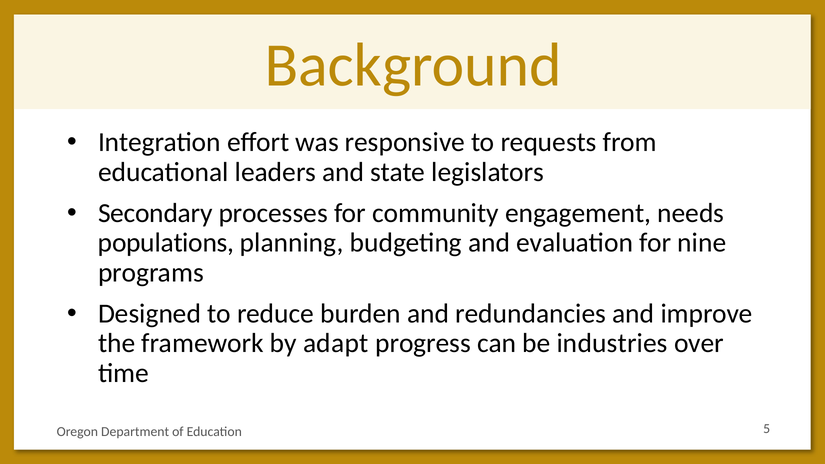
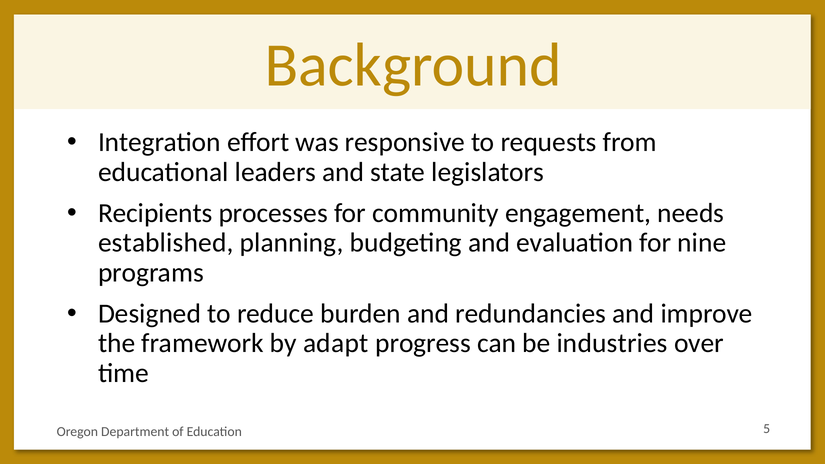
Secondary: Secondary -> Recipients (155, 213)
populations: populations -> established (166, 243)
